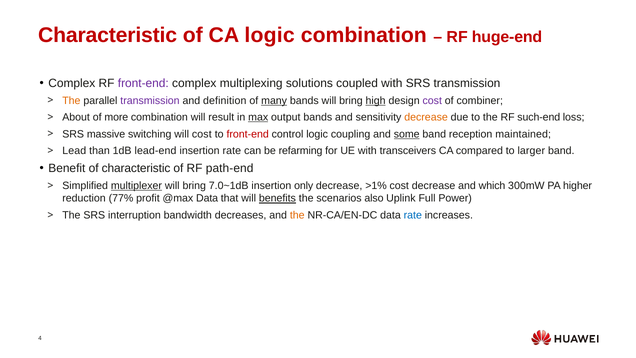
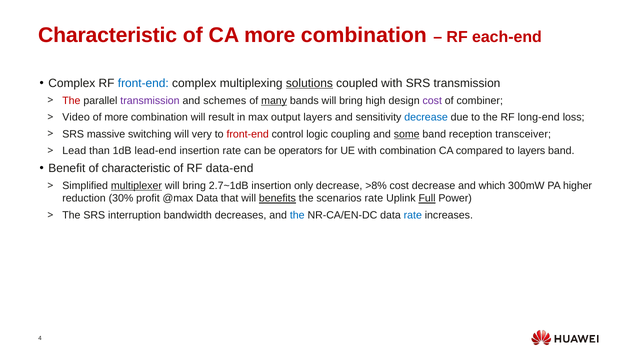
CA logic: logic -> more (270, 35)
huge-end: huge-end -> each-end (507, 37)
front-end colour: purple -> blue (143, 83)
solutions underline: none -> present (309, 83)
The colour: orange -> red (71, 101)
definition: definition -> schemes (225, 101)
high underline: present -> none (376, 101)
About: About -> Video (76, 117)
max underline: present -> none (258, 117)
output bands: bands -> layers (318, 117)
decrease colour: orange -> blue (426, 117)
such-end: such-end -> long-end (539, 117)
will cost: cost -> very (202, 134)
maintained: maintained -> transceiver (523, 134)
refarming: refarming -> operators (301, 151)
with transceivers: transceivers -> combination (408, 151)
to larger: larger -> layers (531, 151)
path-end: path-end -> data-end (230, 168)
7.0~1dB: 7.0~1dB -> 2.7~1dB (229, 186)
>1%: >1% -> >8% (376, 186)
77%: 77% -> 30% (121, 198)
scenarios also: also -> rate (374, 198)
Full underline: none -> present (427, 198)
the colour: orange -> blue (297, 215)
